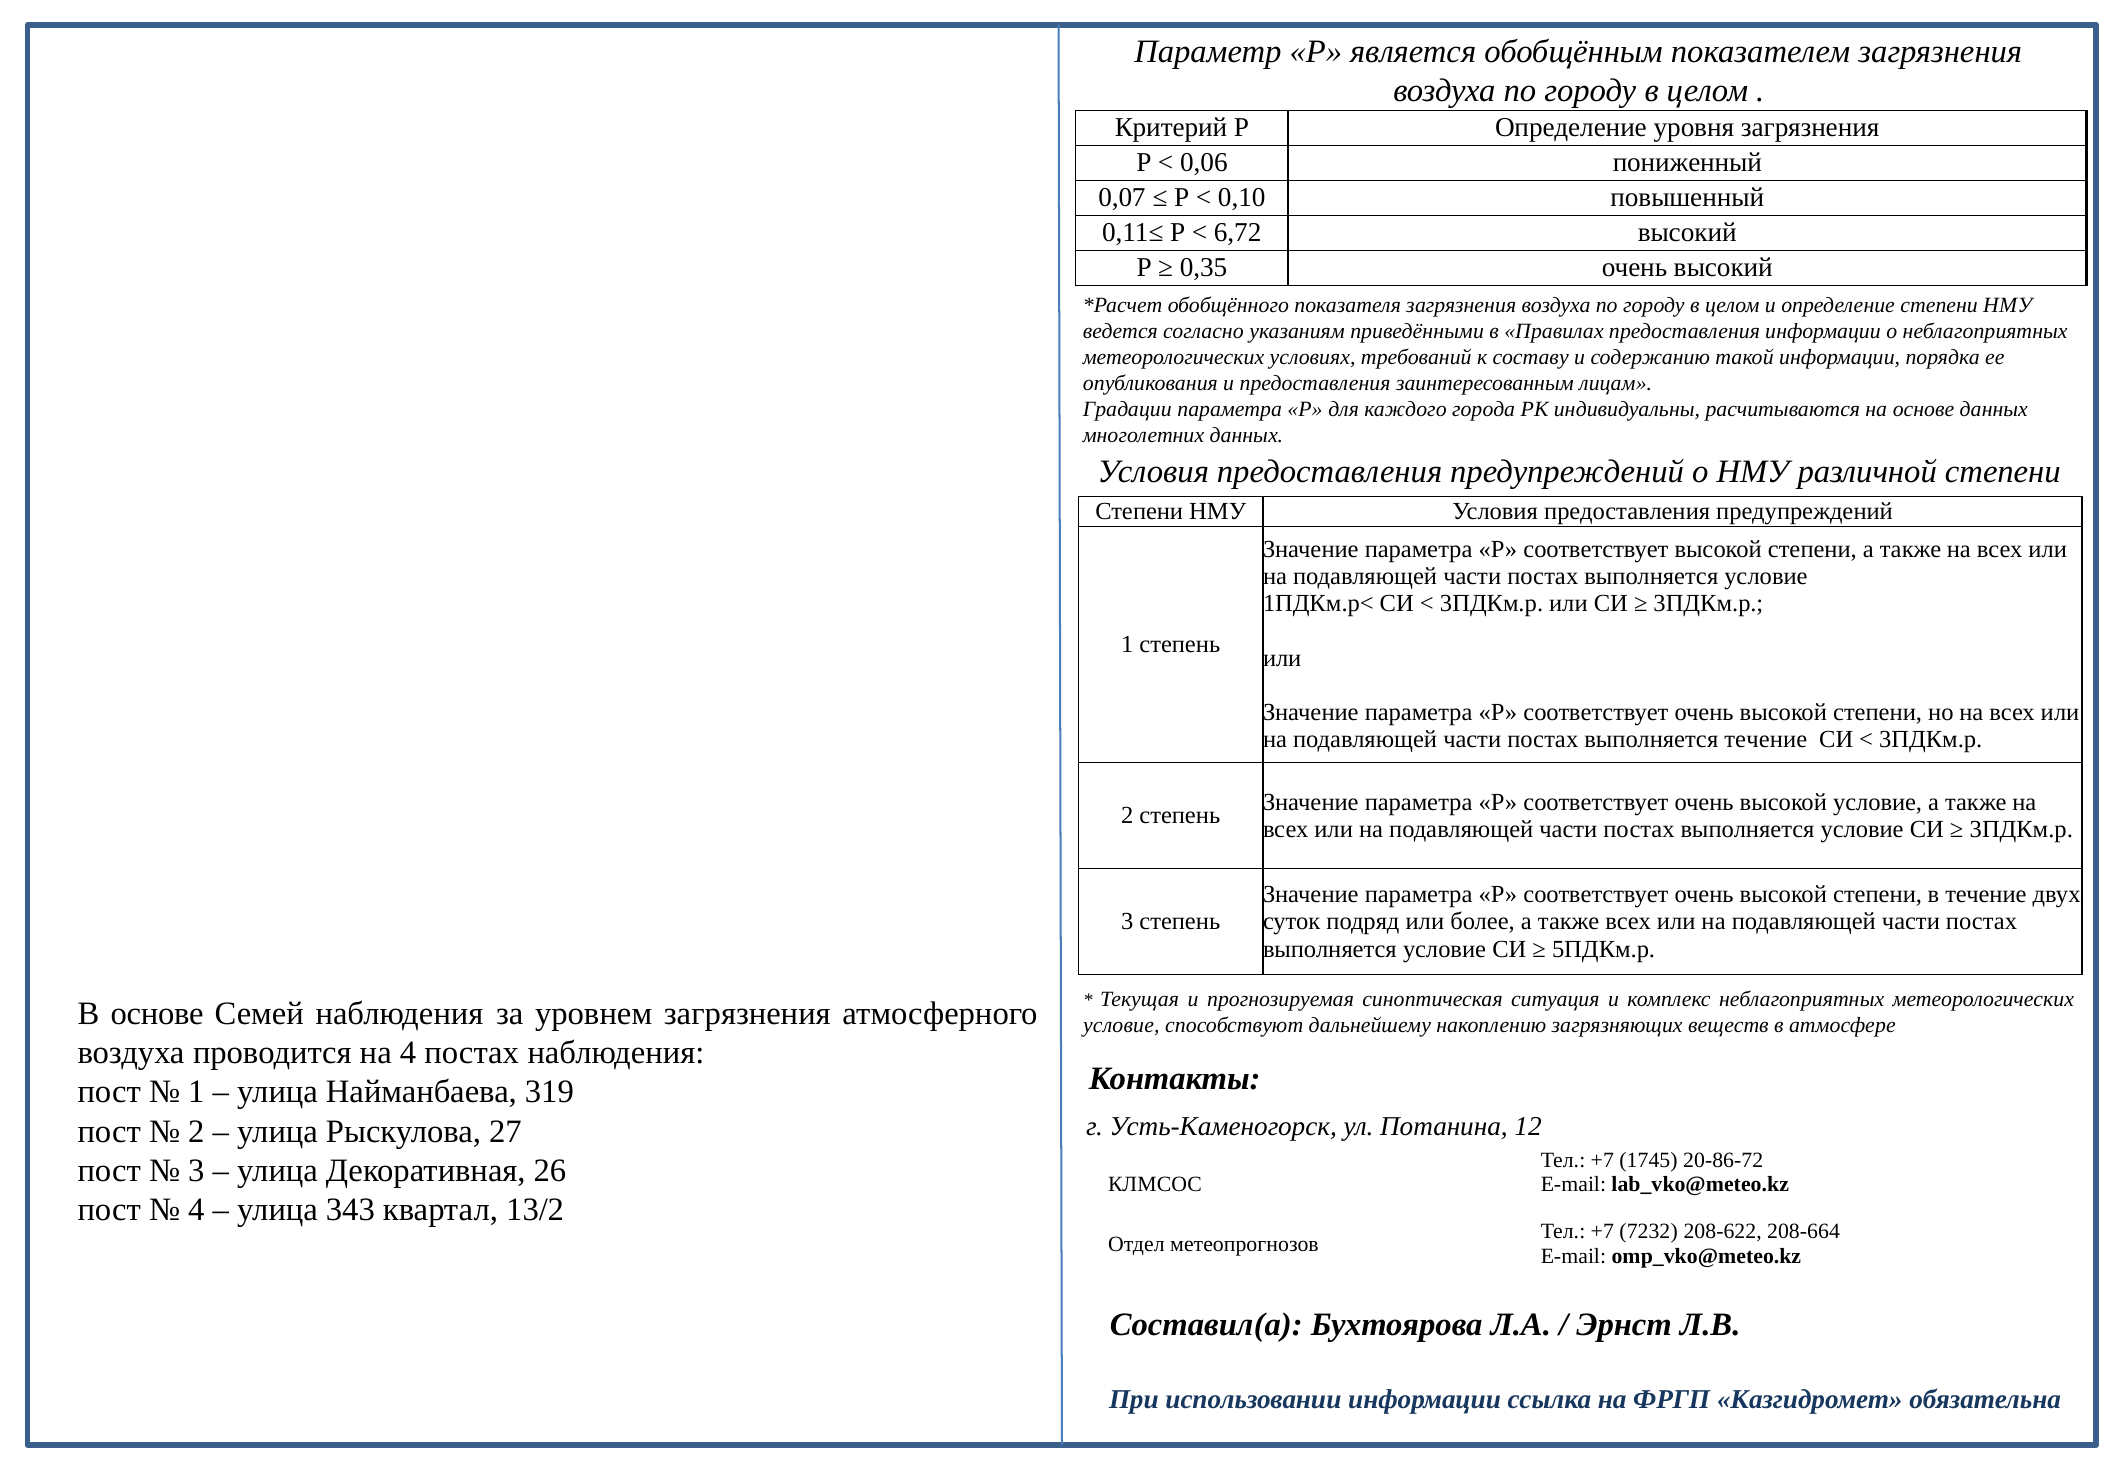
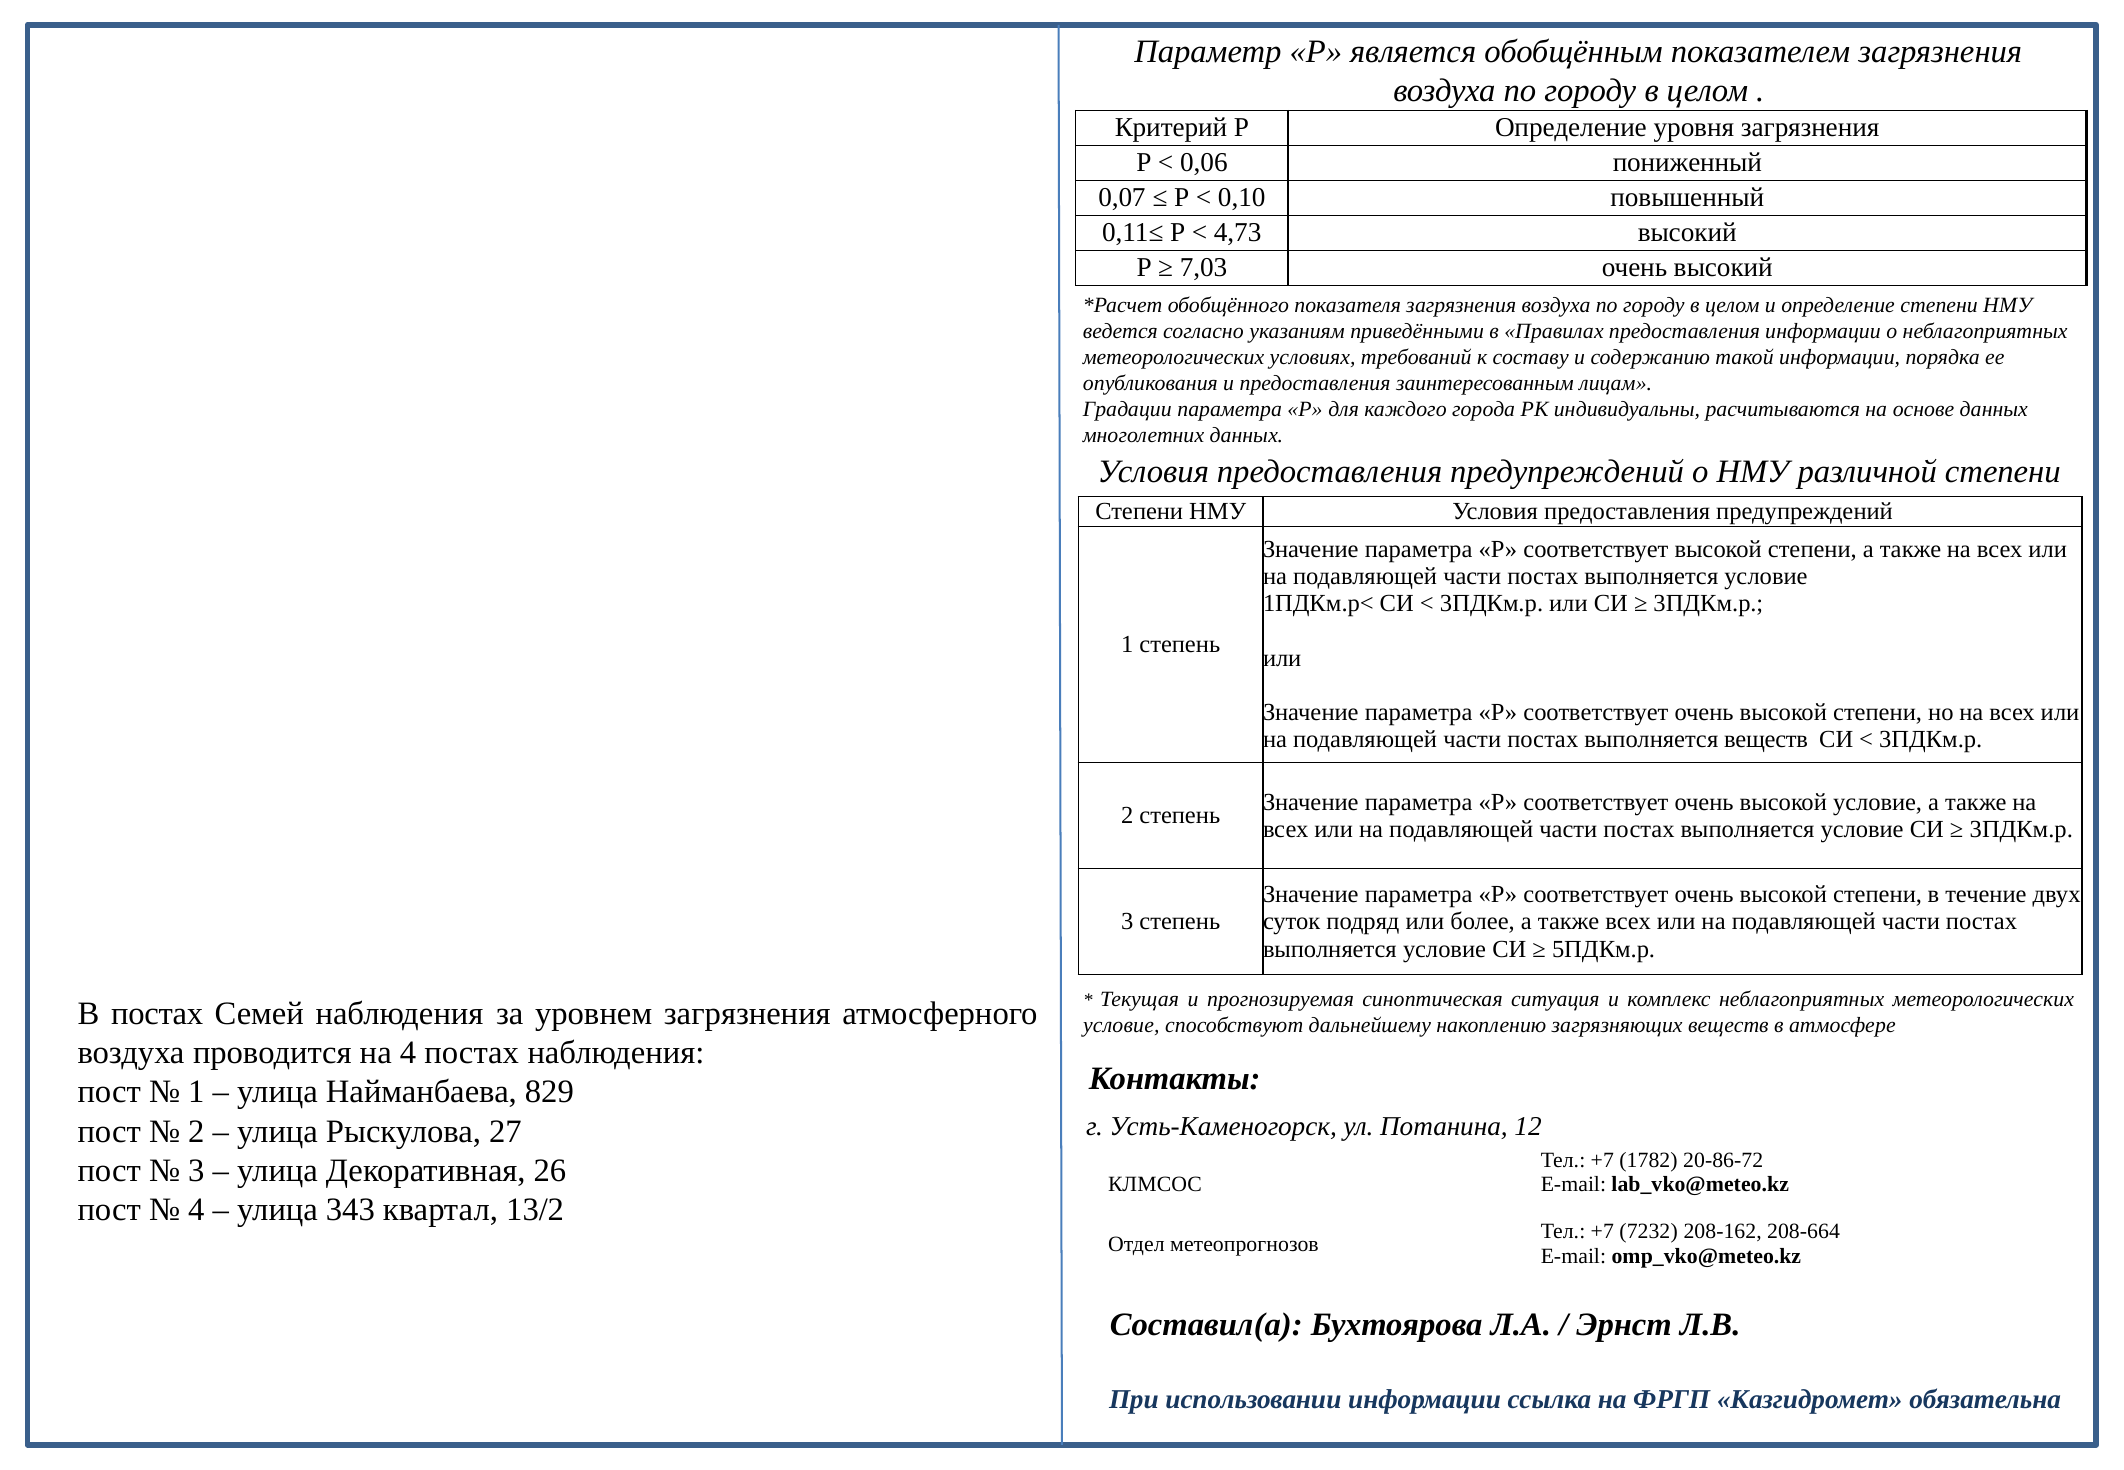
6,72: 6,72 -> 4,73 (1238, 233)
0,35: 0,35 -> 7,03 (1204, 268)
выполняется течение: течение -> веществ (1766, 740)
В основе: основе -> постах (157, 1014)
319: 319 -> 829 (549, 1092)
1745: 1745 -> 1782 (1649, 1160)
208-622: 208-622 -> 208-162 (1723, 1232)
